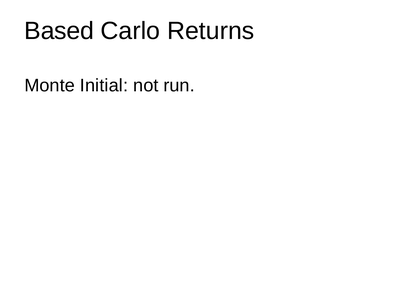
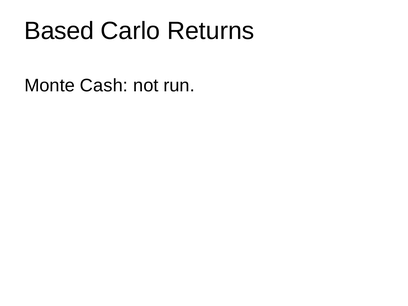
Initial: Initial -> Cash (104, 86)
